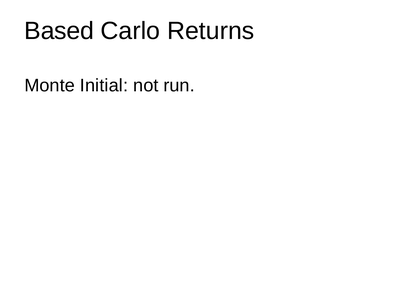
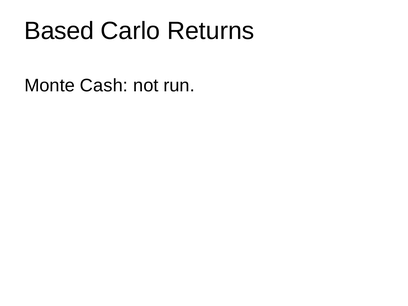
Initial: Initial -> Cash (104, 86)
